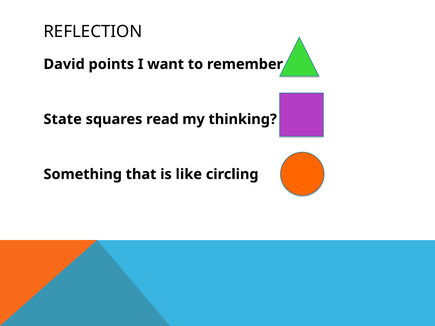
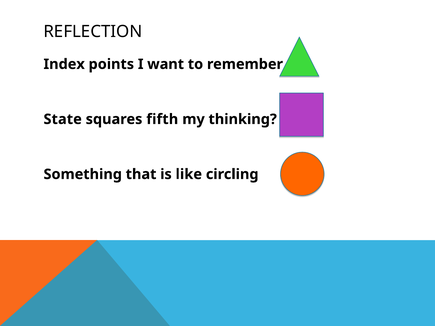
David: David -> Index (64, 64)
read: read -> fifth (162, 119)
